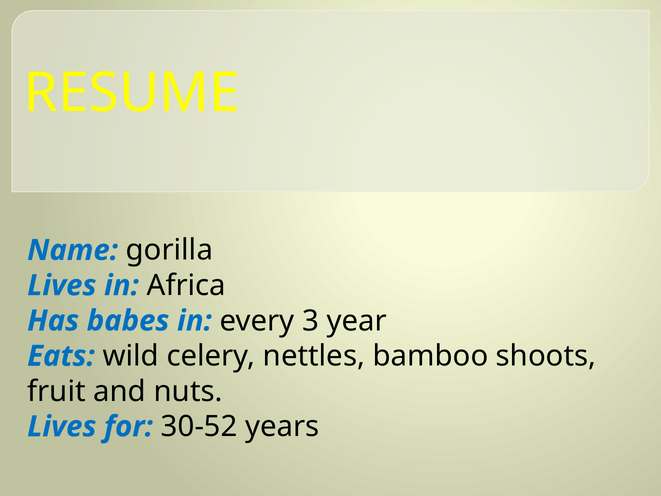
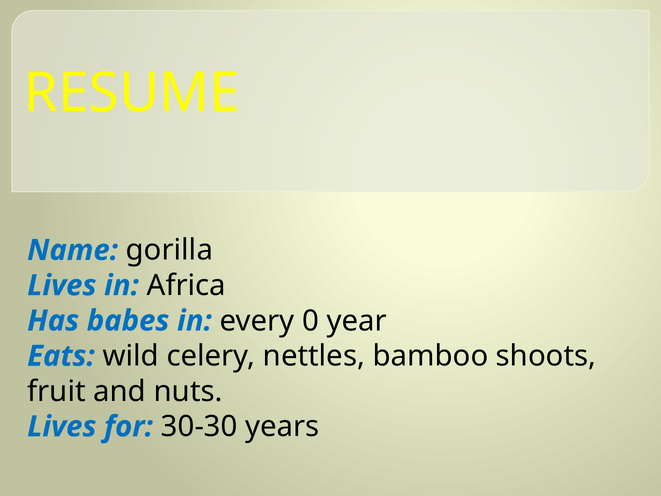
3: 3 -> 0 (310, 321)
30-52: 30-52 -> 30-30 (199, 426)
